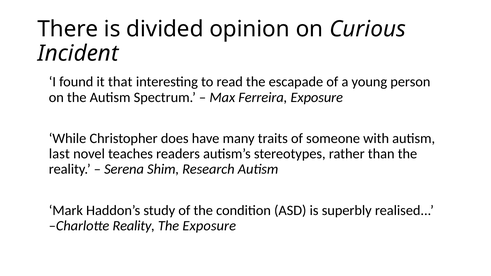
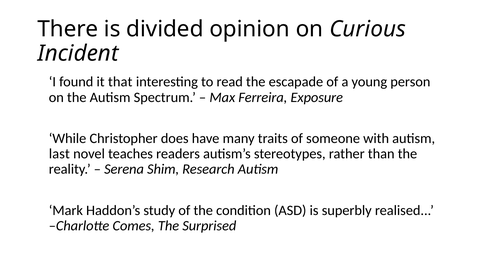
Charlotte Reality: Reality -> Comes (134, 226)
The Exposure: Exposure -> Surprised (209, 226)
